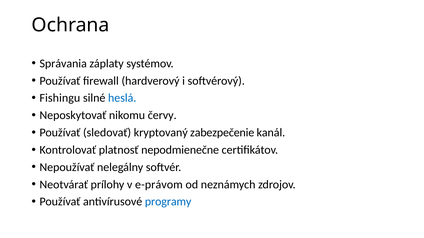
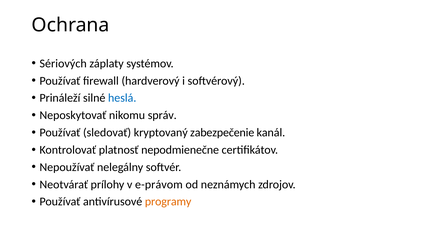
Správania: Správania -> Sériových (63, 64)
Fishingu: Fishingu -> Prináleží (60, 98)
červy: červy -> správ (162, 116)
programy colour: blue -> orange (168, 202)
